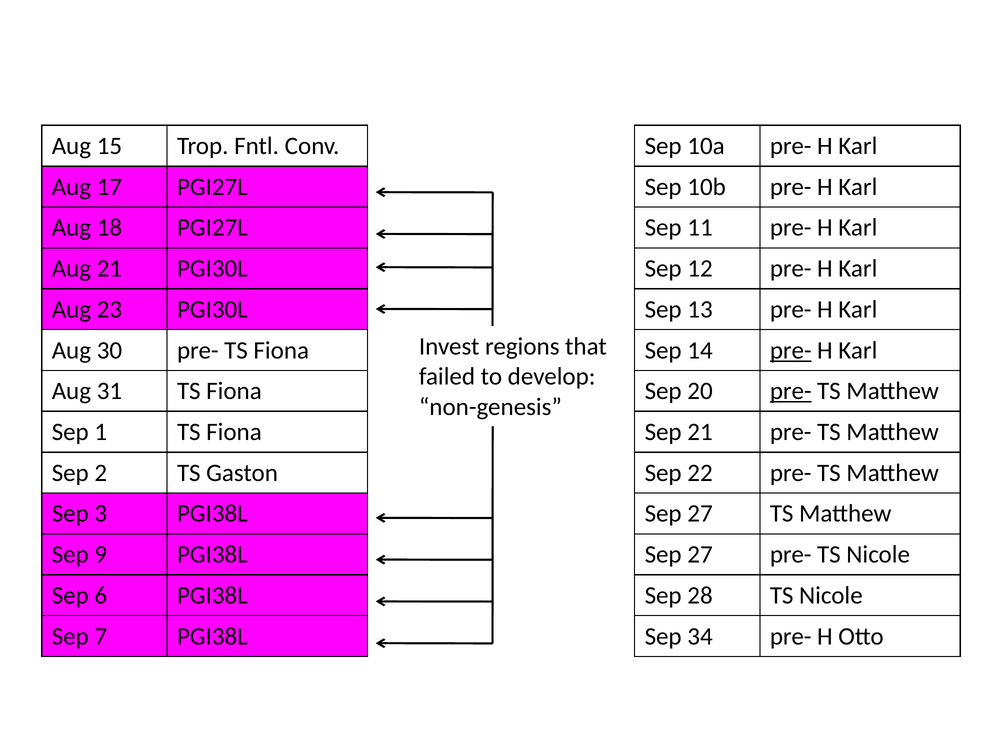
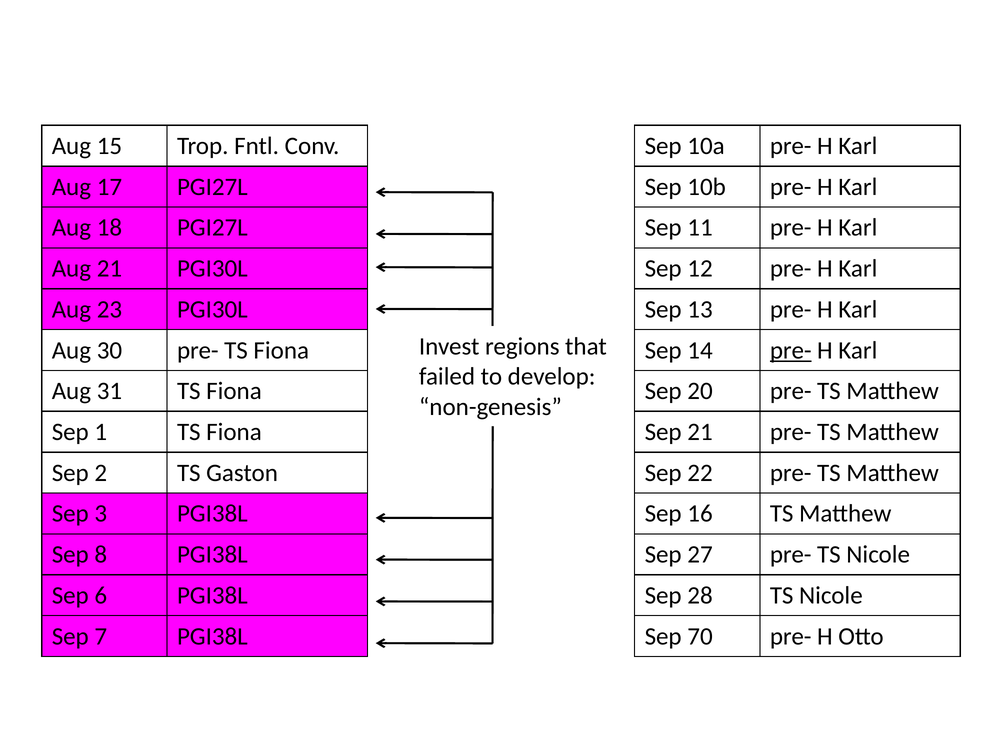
pre- underline: present -> none (791, 391)
27: 27 -> 16 (700, 513)
9: 9 -> 8 (101, 554)
34: 34 -> 70 (700, 636)
